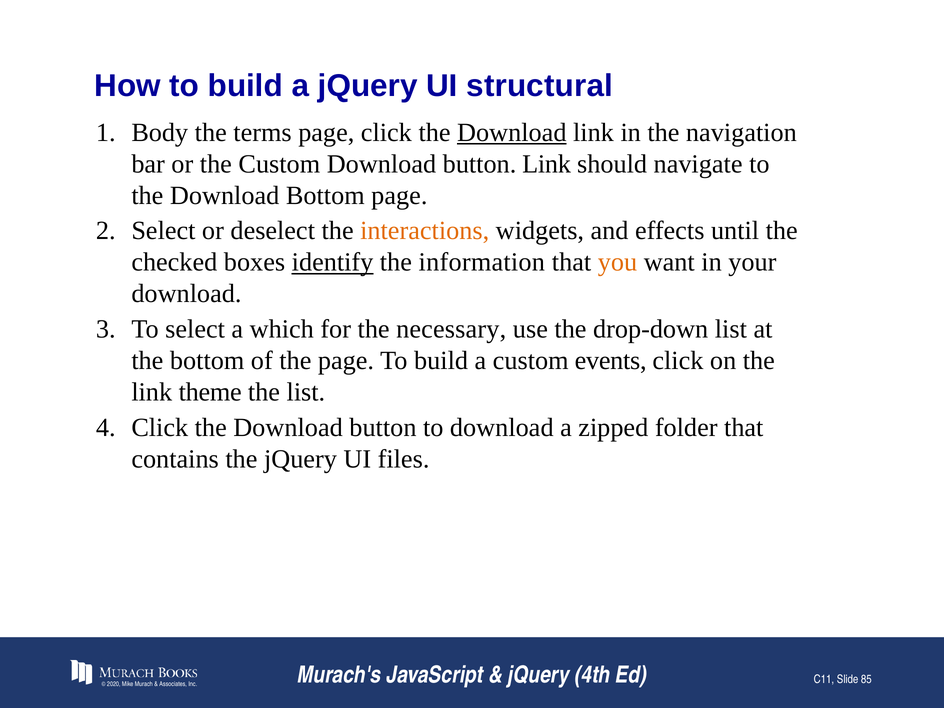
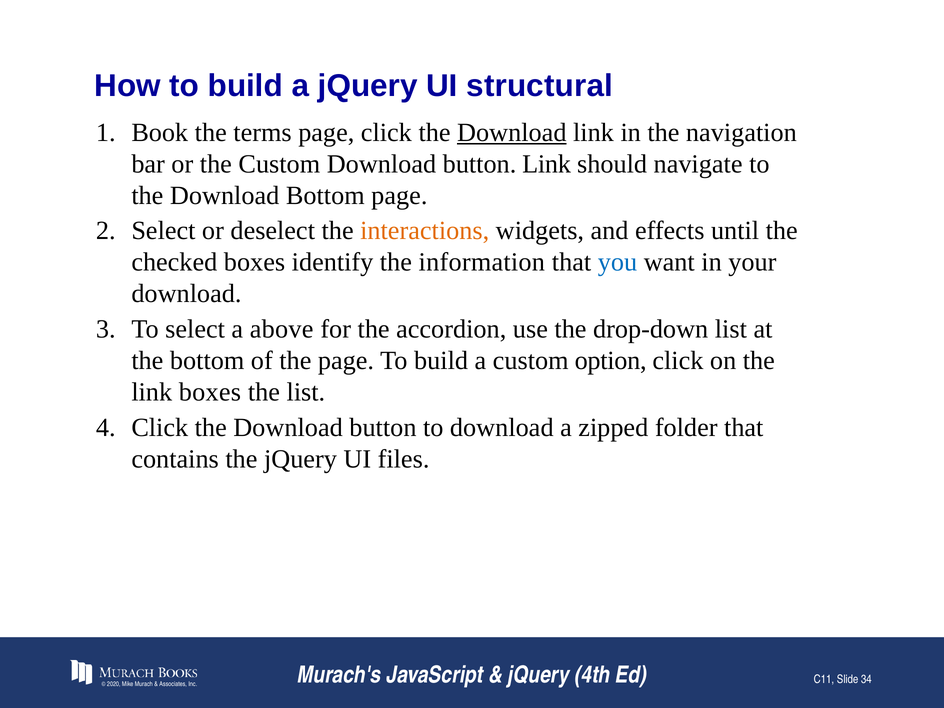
Body: Body -> Book (160, 132)
identify underline: present -> none (333, 262)
you colour: orange -> blue (618, 262)
which: which -> above (282, 329)
necessary: necessary -> accordion (451, 329)
events: events -> option (611, 361)
link theme: theme -> boxes (210, 392)
85: 85 -> 34 (866, 679)
